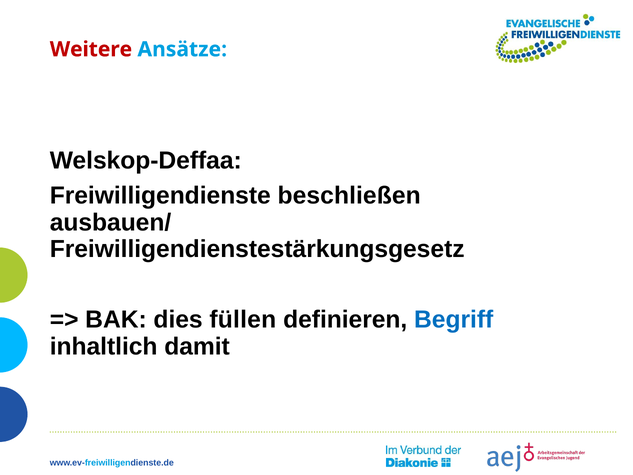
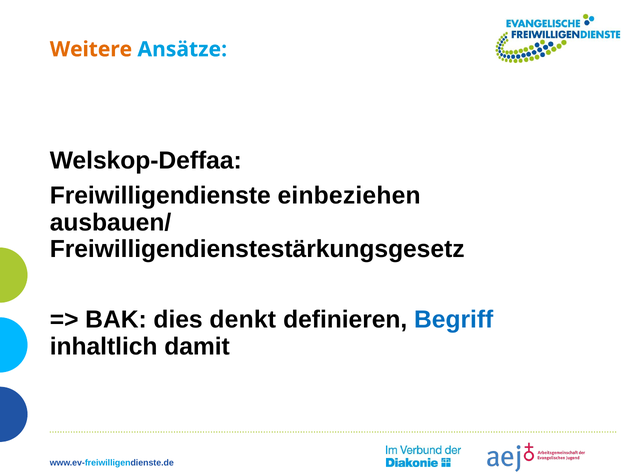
Weitere colour: red -> orange (91, 49)
beschließen: beschließen -> einbeziehen (349, 196)
füllen: füllen -> denkt (243, 320)
